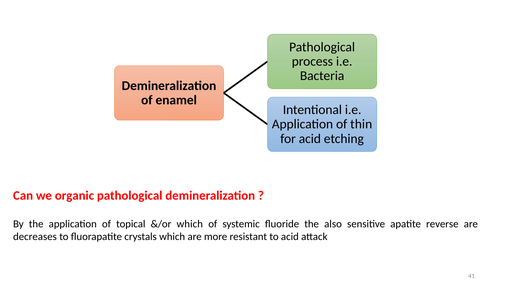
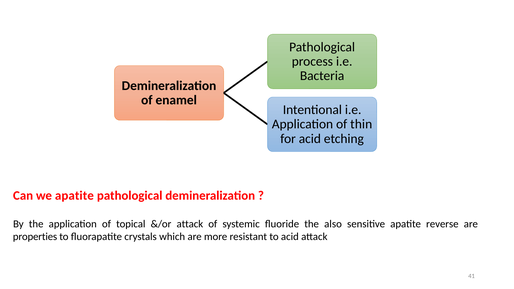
we organic: organic -> apatite (74, 196)
&/or which: which -> attack (190, 224)
decreases: decreases -> properties (35, 237)
